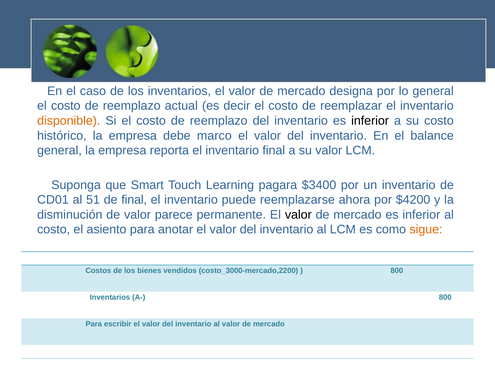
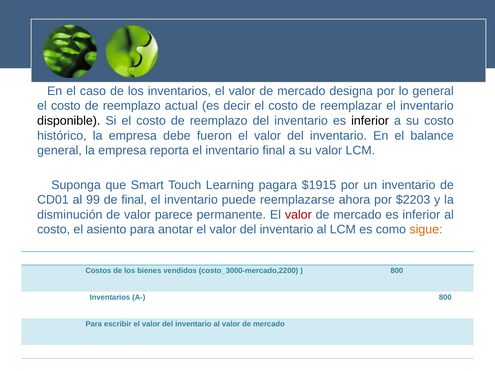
disponible colour: orange -> black (69, 121)
marco: marco -> fueron (214, 136)
$3400: $3400 -> $1915 (319, 185)
51: 51 -> 99 (93, 200)
$4200: $4200 -> $2203 (413, 200)
valor colour: black -> red (298, 215)
